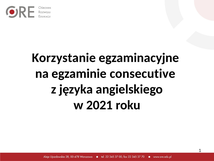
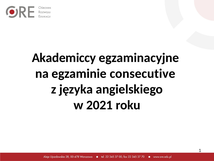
Korzystanie: Korzystanie -> Akademiccy (64, 58)
